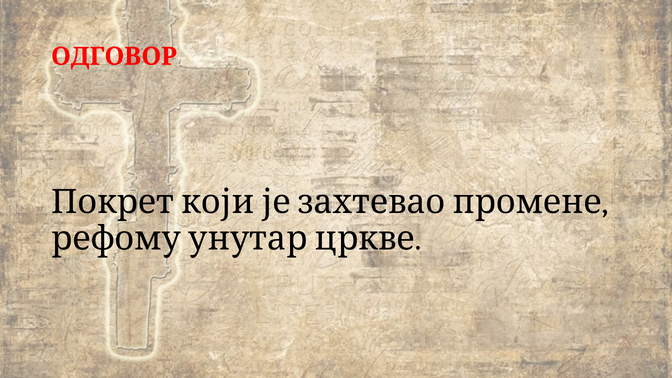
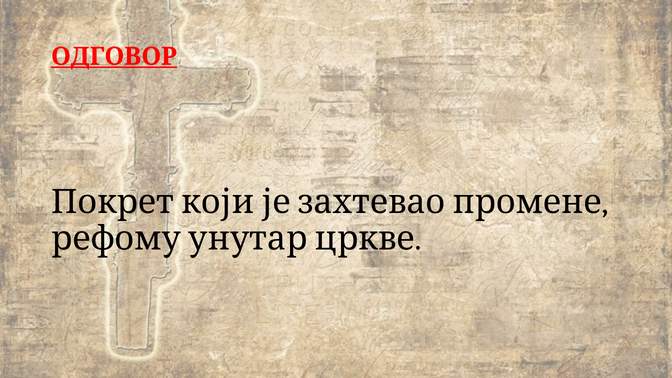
ОДГОВОР underline: none -> present (114, 56)
